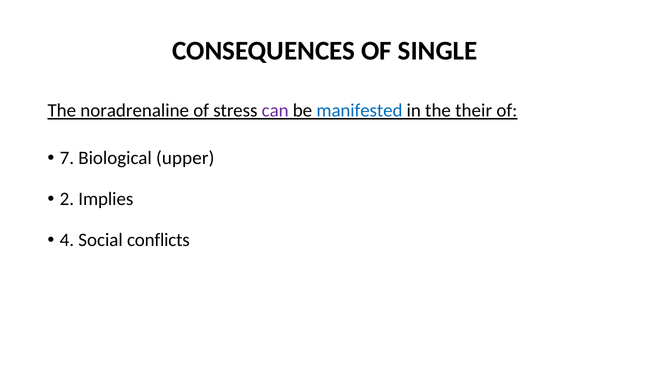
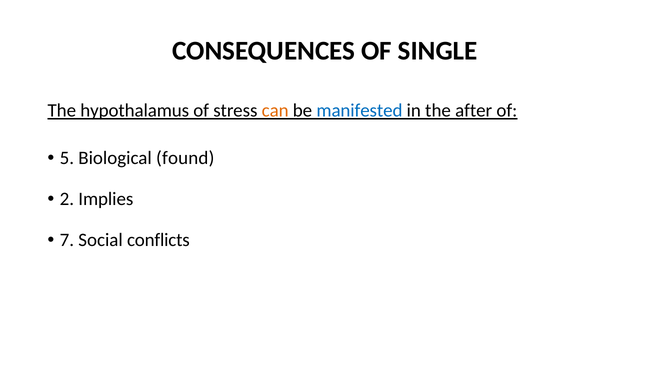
noradrenaline: noradrenaline -> hypothalamus (135, 111)
can colour: purple -> orange (275, 111)
their: their -> after (474, 111)
7: 7 -> 5 (67, 159)
upper: upper -> found (185, 159)
4: 4 -> 7 (67, 240)
